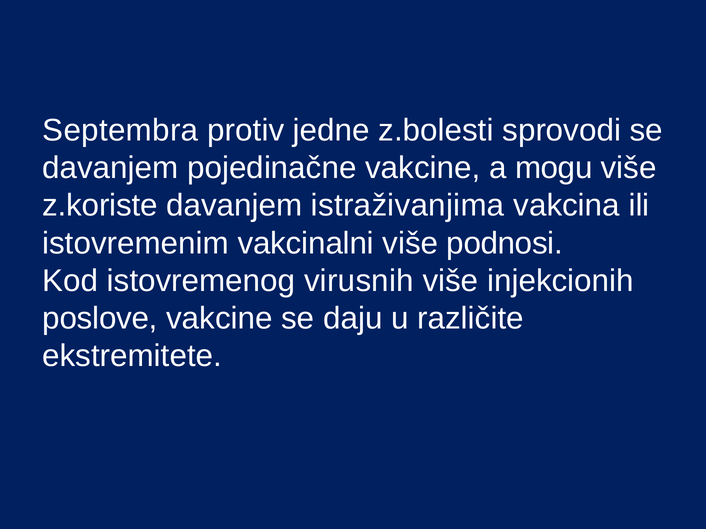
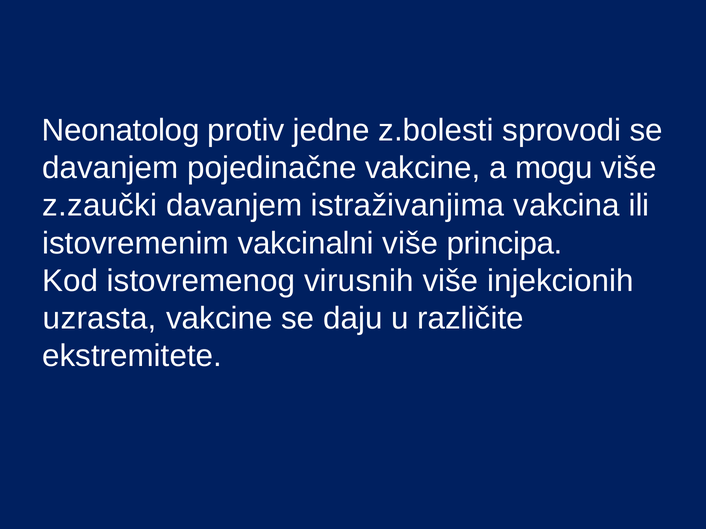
Septembra: Septembra -> Neonatolog (121, 130)
z.koriste: z.koriste -> z.zaučki (100, 206)
podnosi: podnosi -> principa (505, 243)
poslove: poslove -> uzrasta (100, 319)
